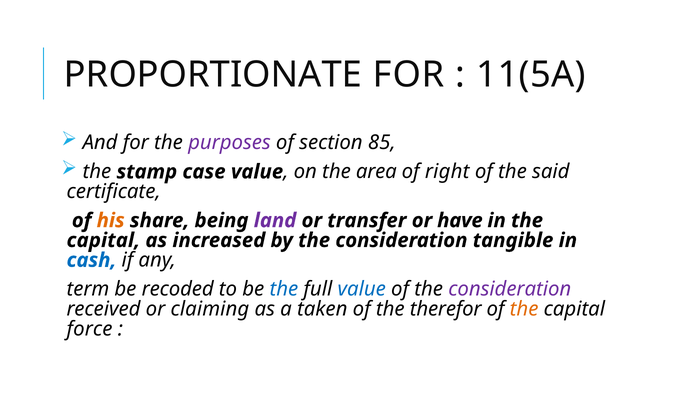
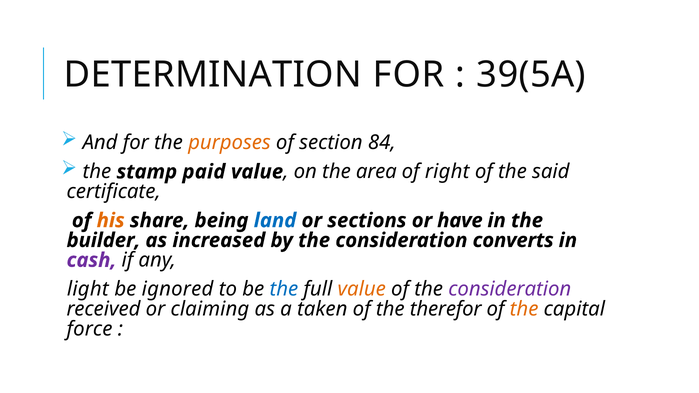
PROPORTIONATE: PROPORTIONATE -> DETERMINATION (213, 75)
11(5A: 11(5A -> 39(5A (531, 75)
purposes colour: purple -> orange (229, 143)
85: 85 -> 84 (382, 143)
case: case -> paid (204, 172)
land colour: purple -> blue (275, 221)
transfer: transfer -> sections (367, 221)
capital: capital -> builder (103, 240)
tangible: tangible -> converts (513, 240)
cash colour: blue -> purple (91, 260)
term: term -> light (88, 289)
recoded: recoded -> ignored (178, 289)
value colour: blue -> orange (362, 289)
